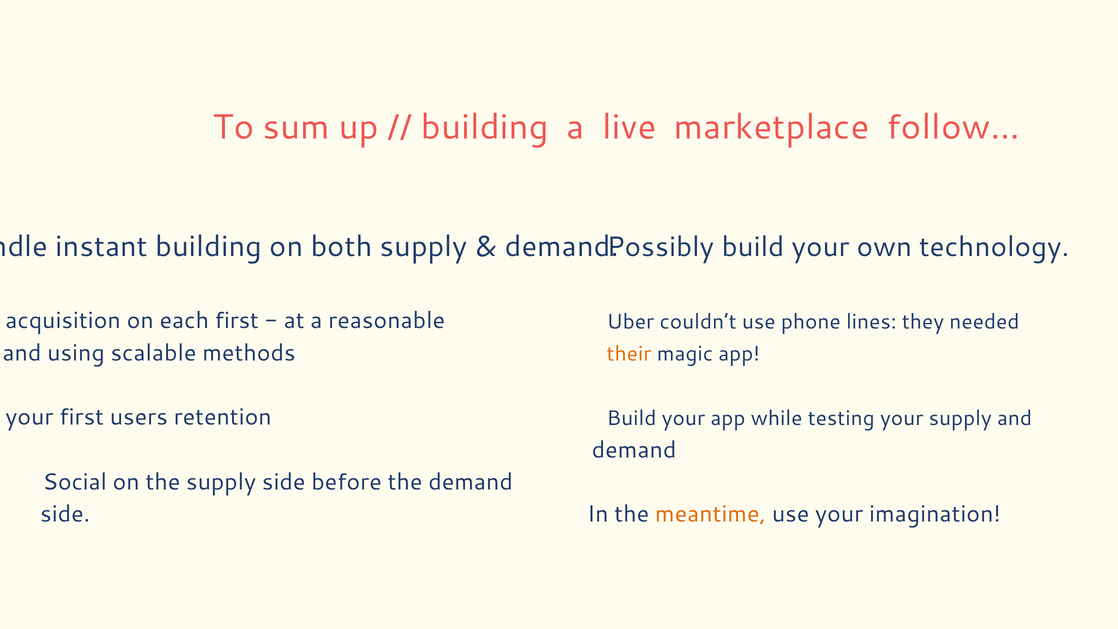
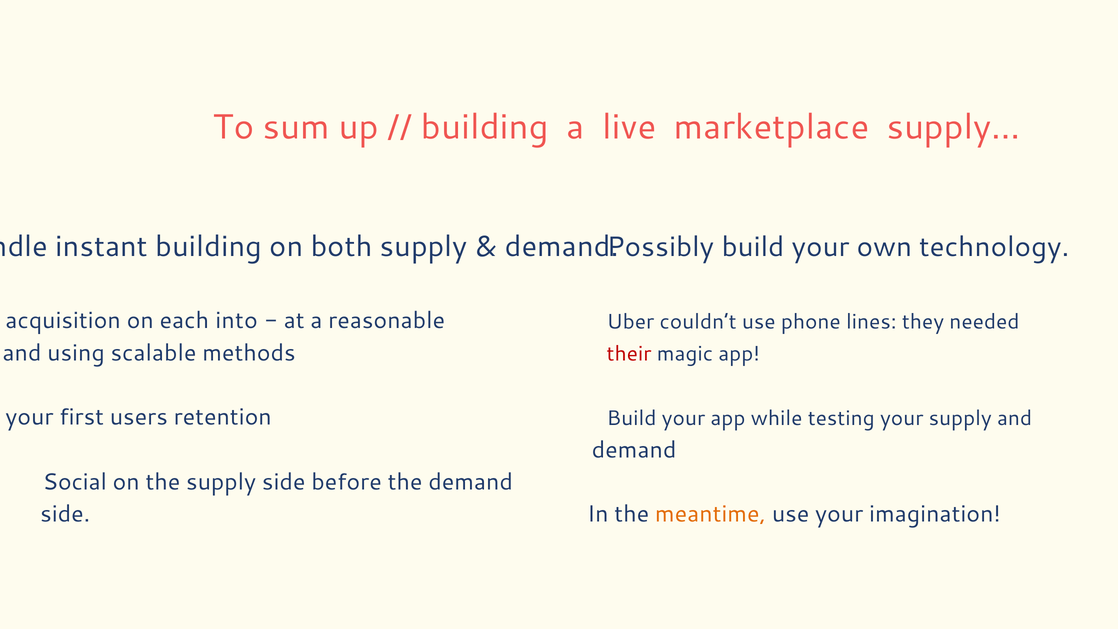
follow…: follow… -> supply… (954, 127)
each ﬁrst: ﬁrst -> into (237, 321)
their colour: orange -> red (629, 354)
